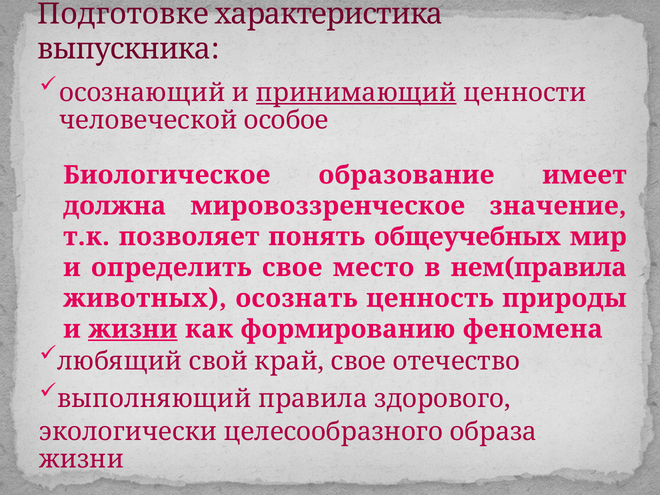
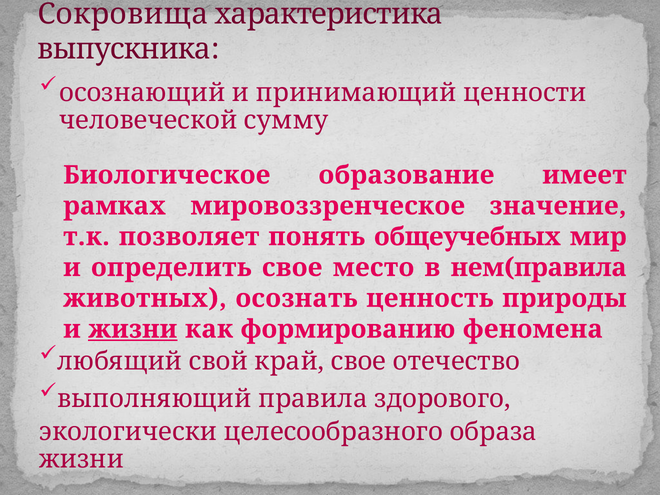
Подготовке: Подготовке -> Сокровища (123, 14)
принимающий underline: present -> none (356, 93)
особое: особое -> сумму (286, 120)
должна: должна -> рамках (115, 206)
